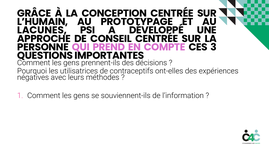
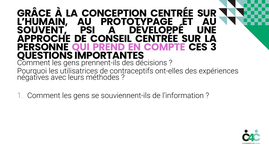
LACUNES: LACUNES -> SOUVENT (42, 30)
